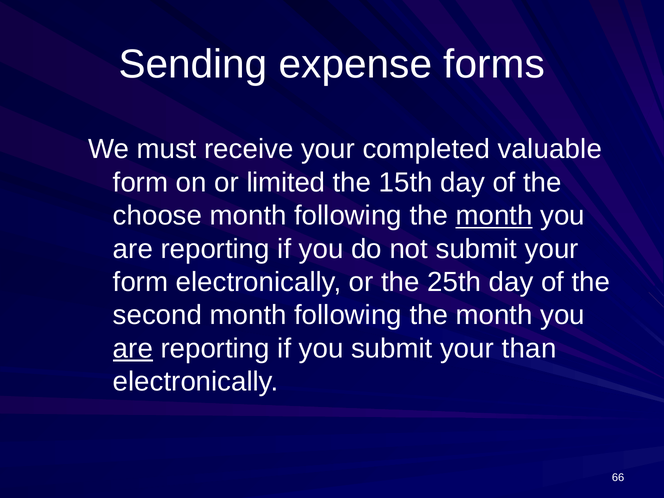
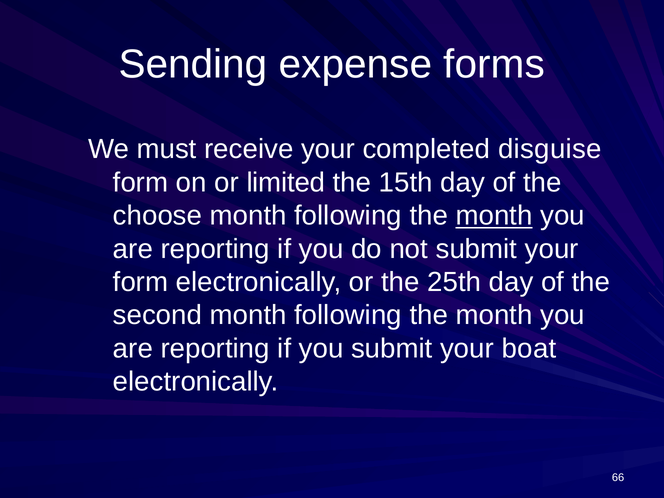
valuable: valuable -> disguise (550, 149)
are underline: present -> none (133, 349)
than: than -> boat (529, 349)
